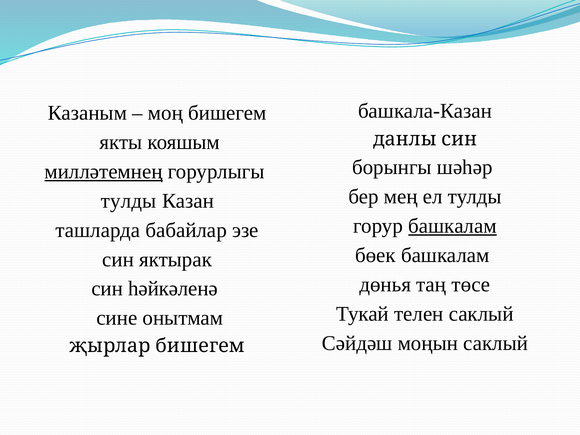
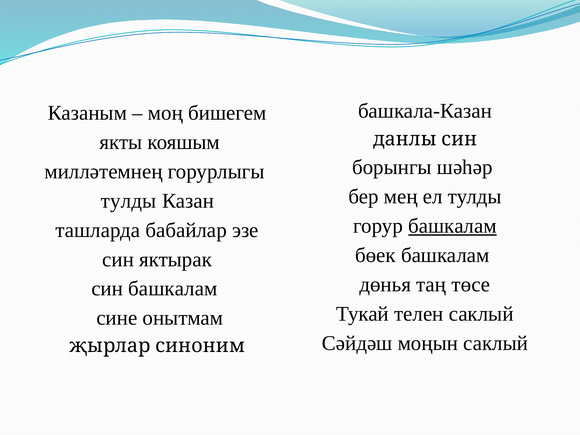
милләтемнең underline: present -> none (104, 172)
син һәйкәленә: һәйкәленә -> башкалам (173, 289)
җырлар бишегем: бишегем -> синоним (200, 346)
